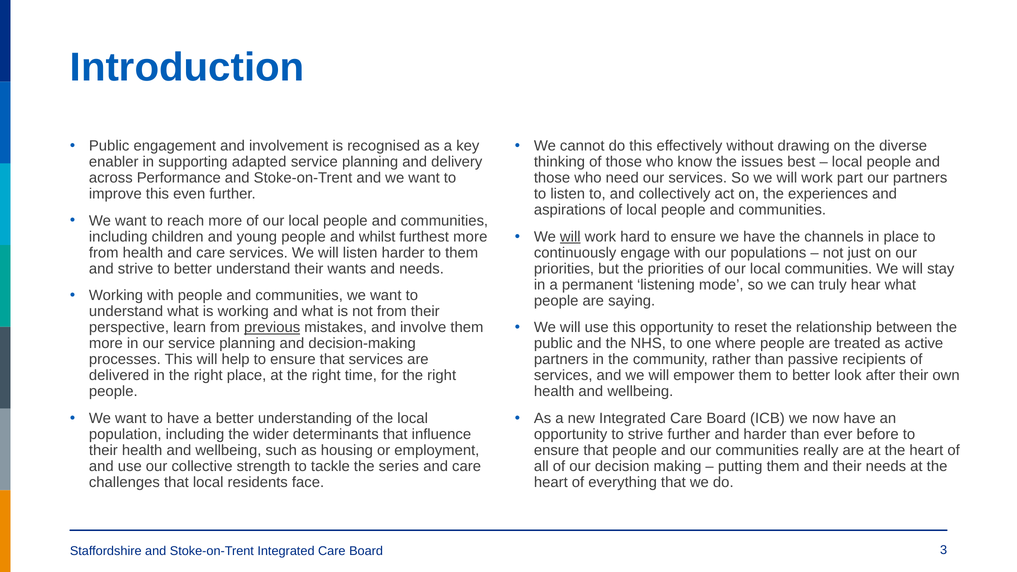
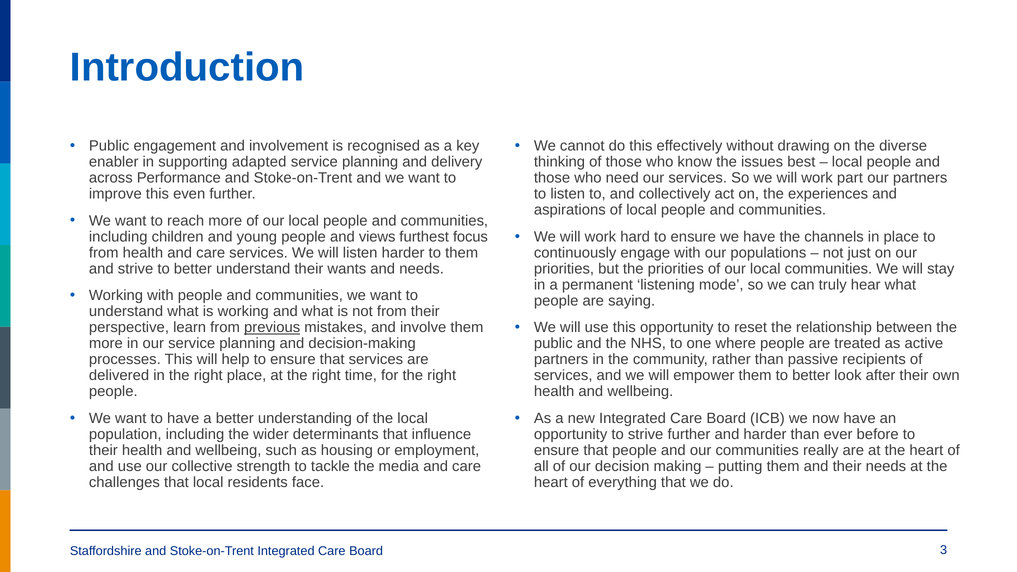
will underline: present -> none (570, 237)
whilst: whilst -> views (377, 237)
furthest more: more -> focus (470, 237)
series: series -> media (399, 466)
